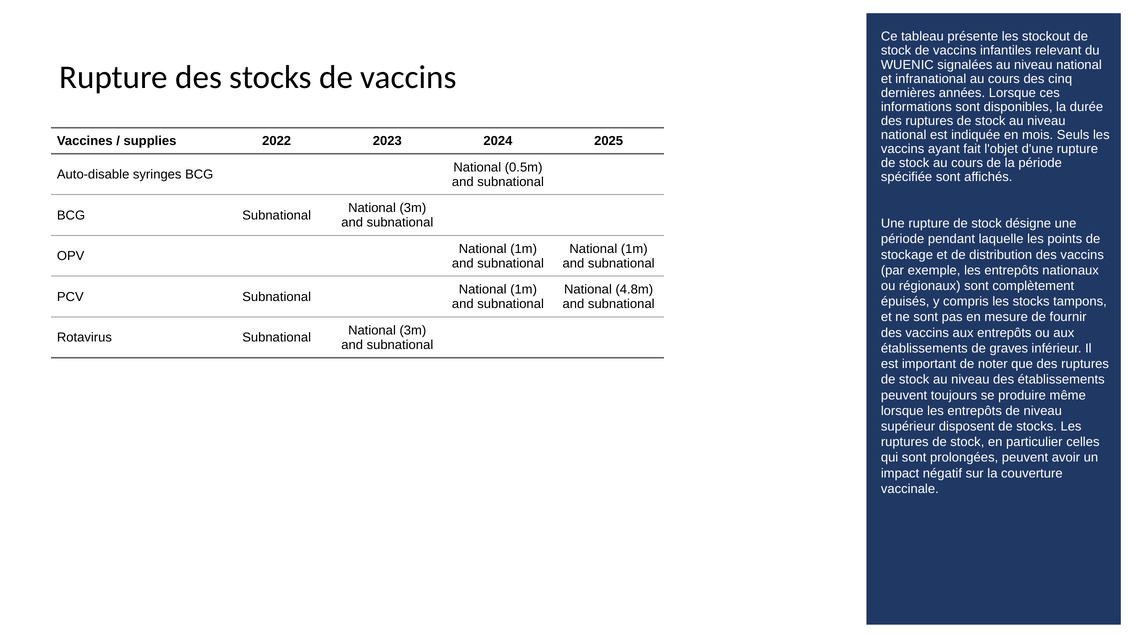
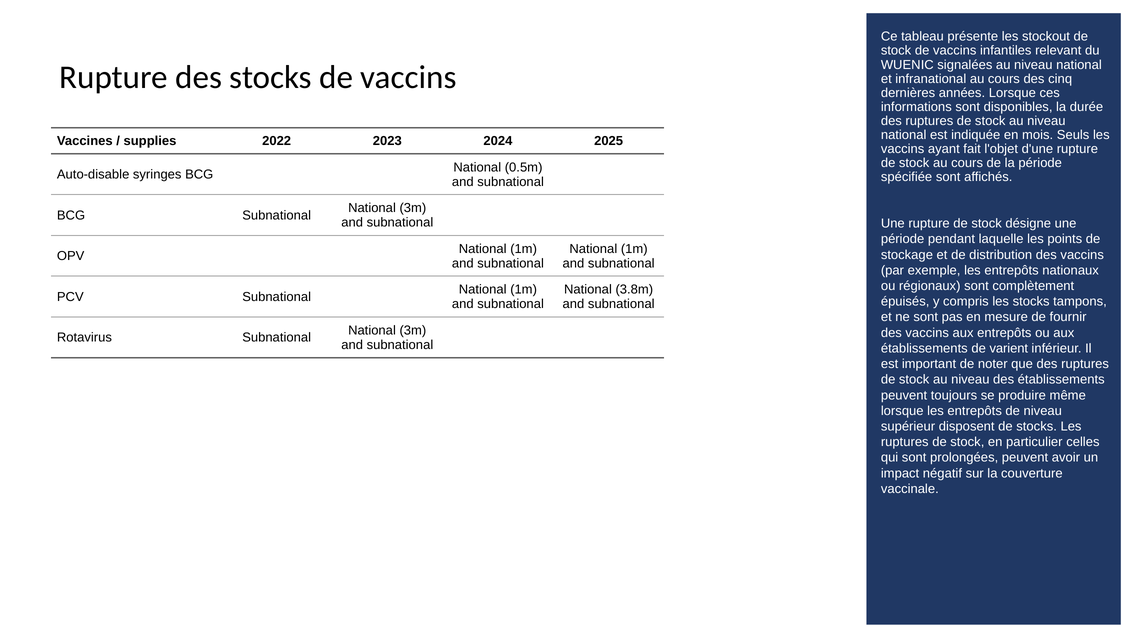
4.8m: 4.8m -> 3.8m (634, 290)
graves: graves -> varient (1009, 349)
